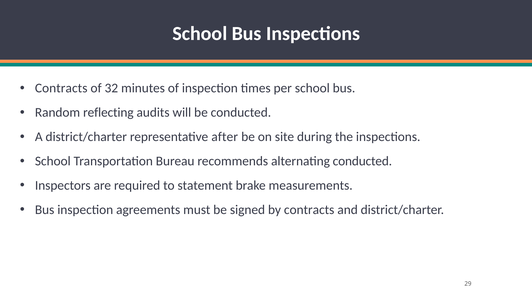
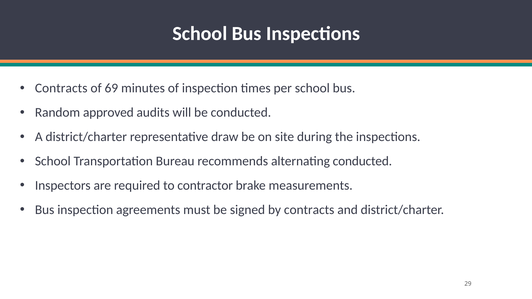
32: 32 -> 69 (111, 88)
reflecting: reflecting -> approved (108, 113)
after: after -> draw (225, 137)
statement: statement -> contractor (205, 186)
